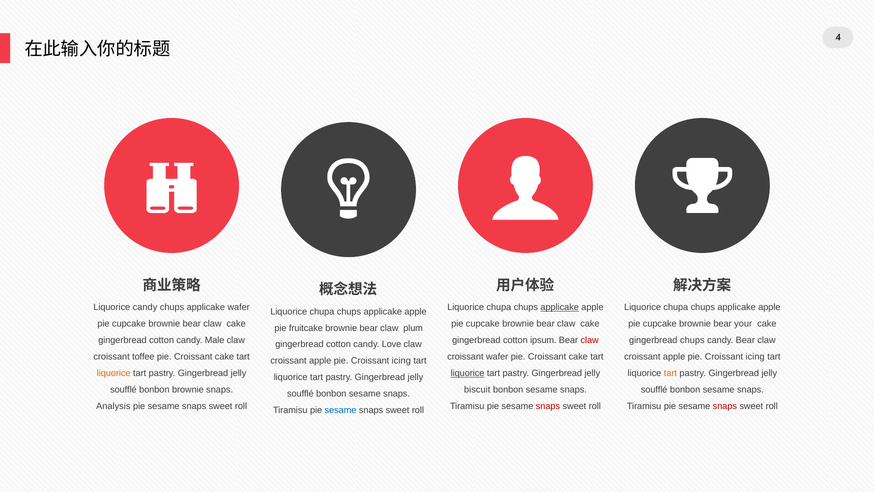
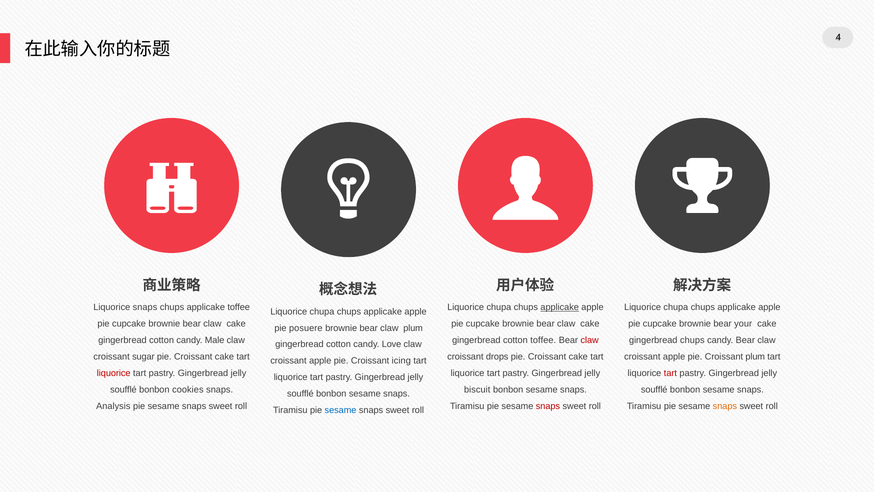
Liquorice candy: candy -> snaps (145, 307)
applicake wafer: wafer -> toffee (239, 307)
fruitcake: fruitcake -> posuere (306, 328)
cotton ipsum: ipsum -> toffee (543, 340)
toffee: toffee -> sugar (143, 356)
croissant wafer: wafer -> drops (497, 356)
icing: icing -> plum (755, 356)
liquorice colour: orange -> red (114, 373)
liquorice underline: present -> none (468, 373)
tart colour: orange -> red (670, 373)
bonbon brownie: brownie -> cookies (188, 389)
snaps colour: red -> orange (725, 406)
